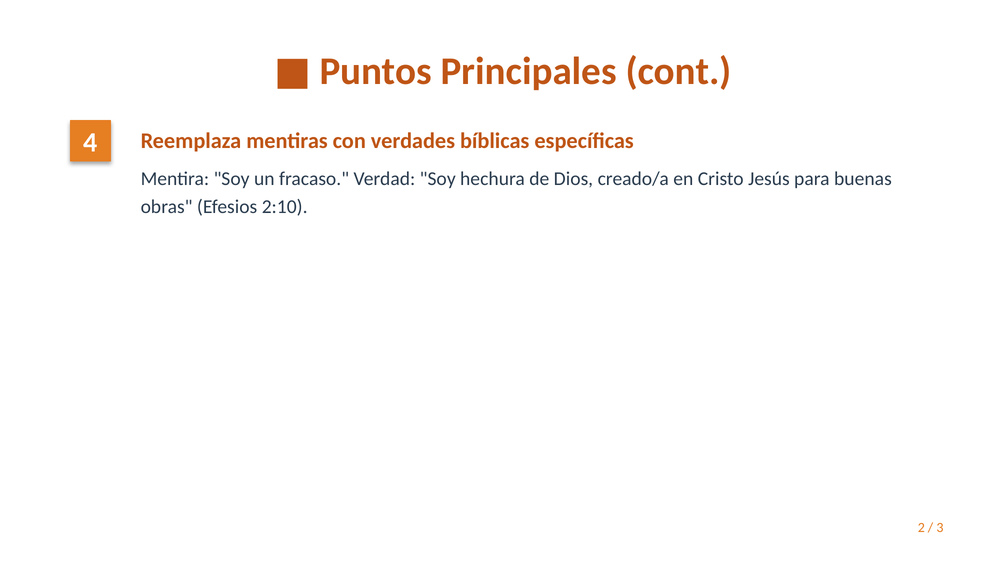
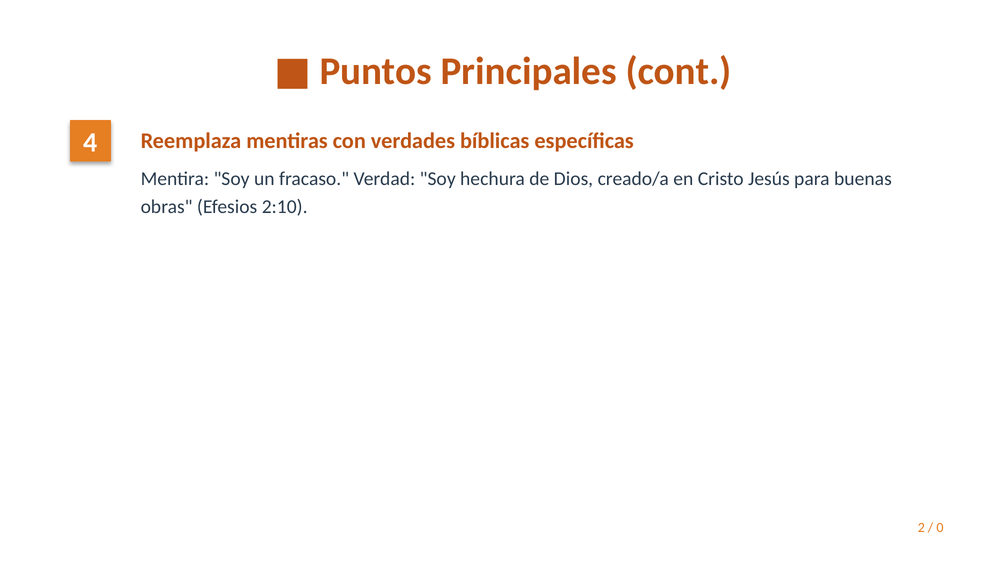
3: 3 -> 0 (940, 527)
